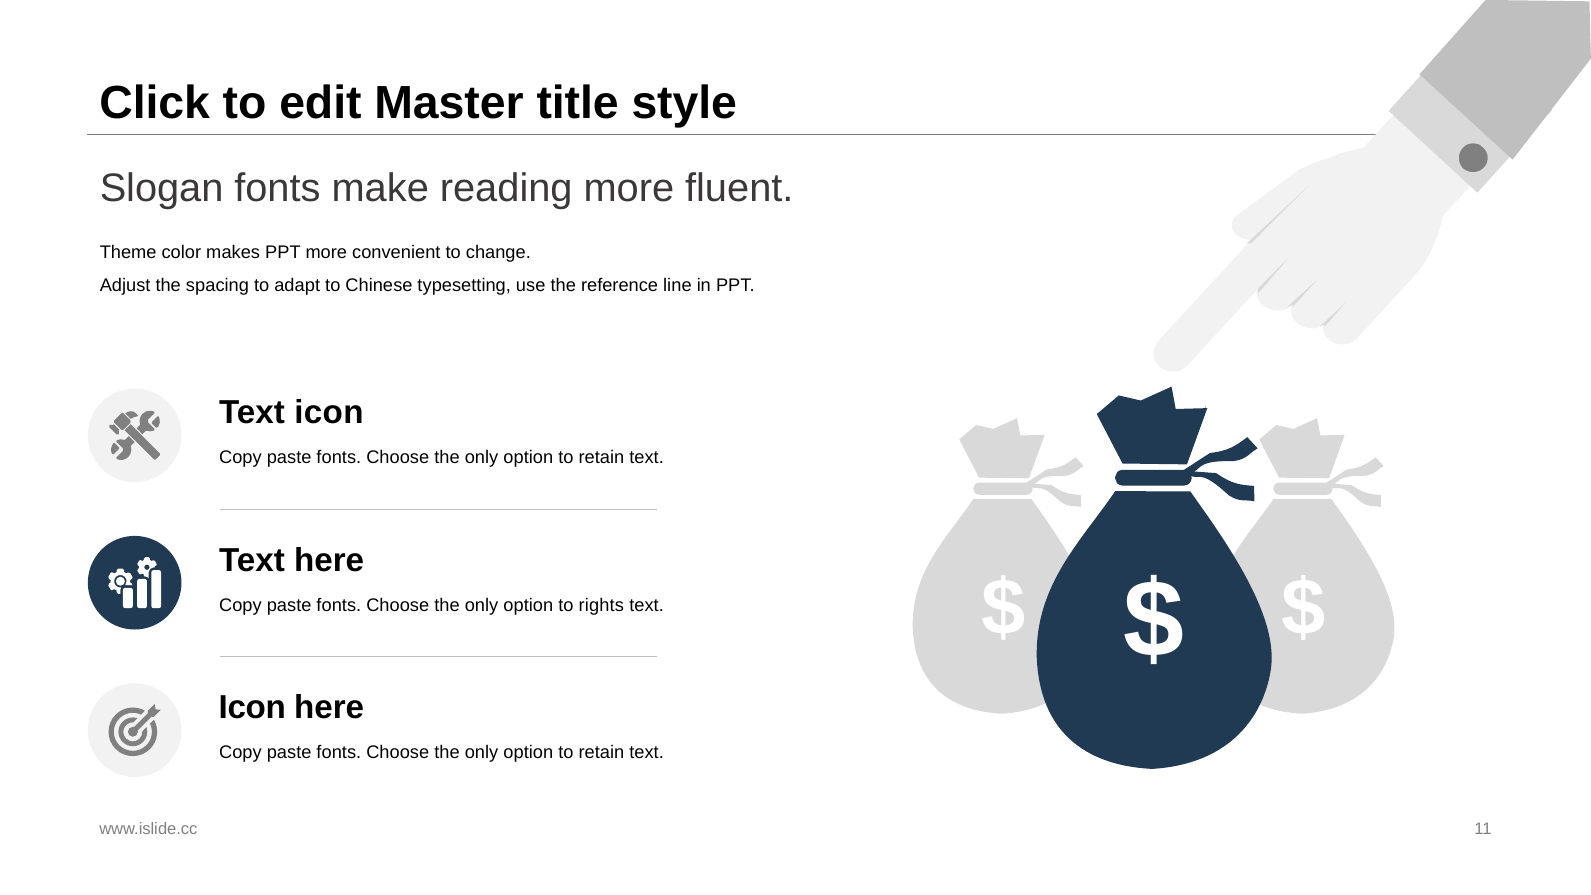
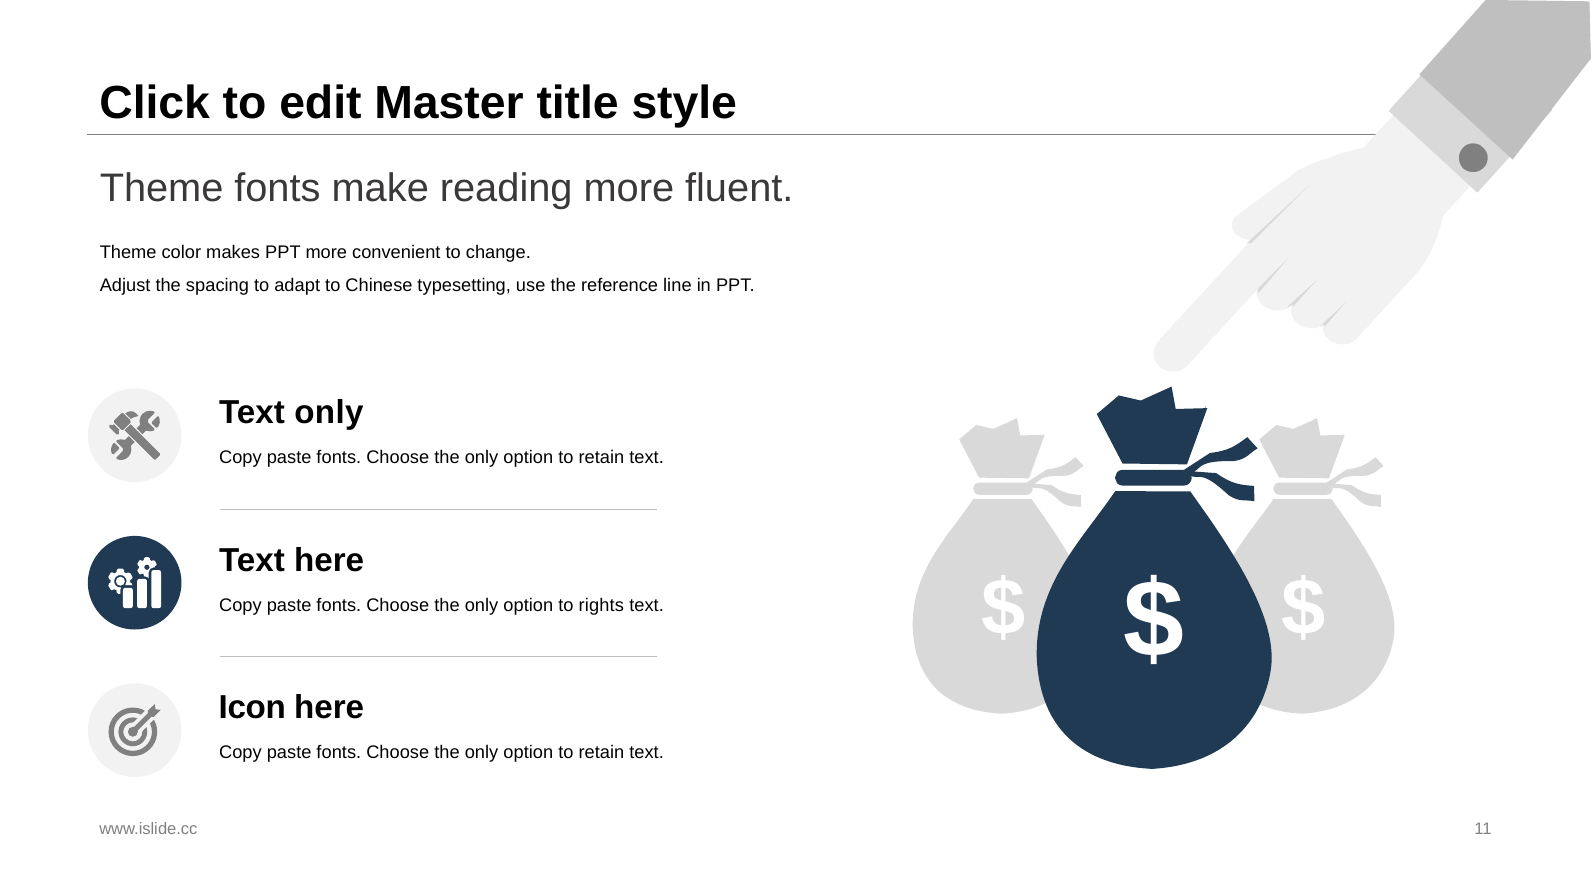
Slogan: Slogan -> Theme (162, 188)
icon: icon -> only (329, 413)
